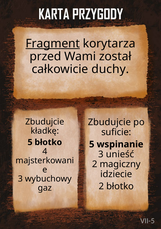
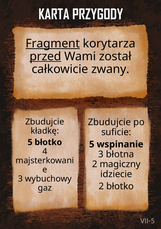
przed underline: none -> present (45, 56)
duchy: duchy -> zwany (110, 69)
unieść: unieść -> błotna (120, 154)
